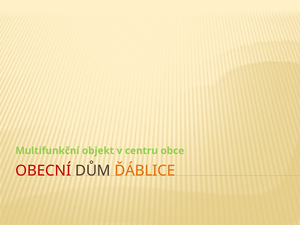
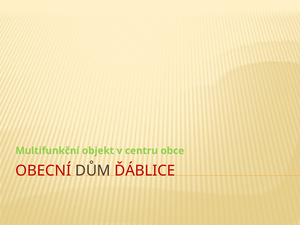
ĎÁBLICE colour: orange -> red (145, 171)
